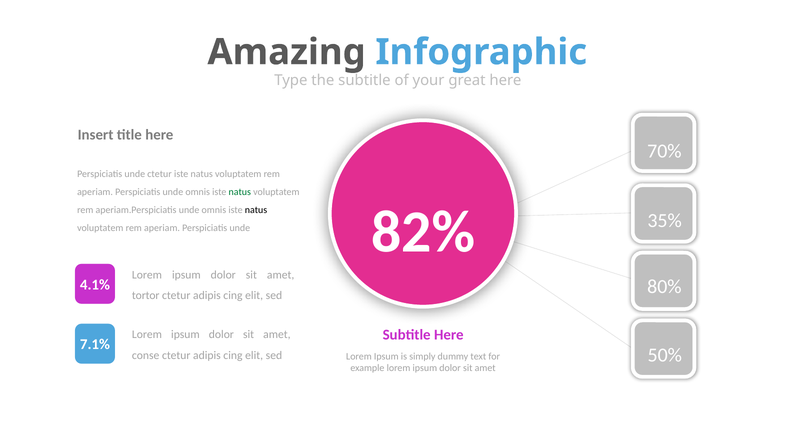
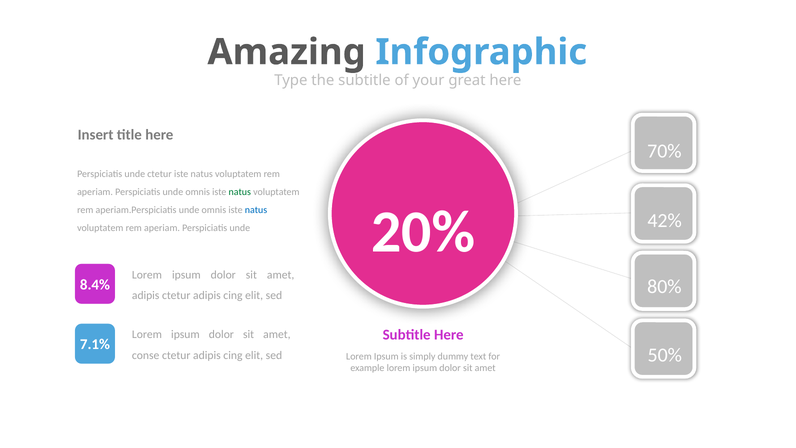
natus colour: black -> blue (256, 210)
82%: 82% -> 20% (423, 232)
35%: 35% -> 42% (665, 221)
4.1%: 4.1% -> 8.4% (95, 284)
tortor: tortor -> adipis (146, 295)
